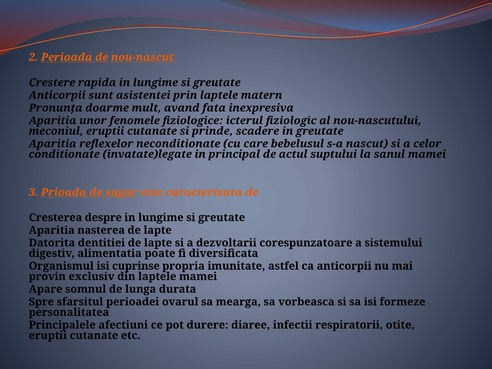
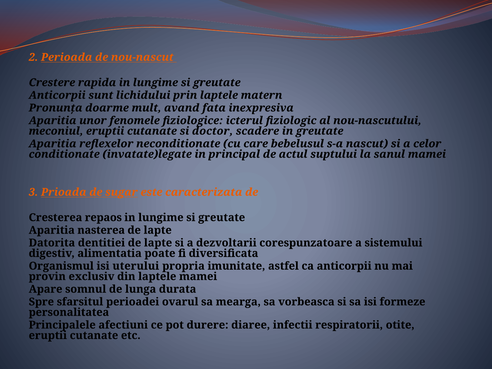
asistentei: asistentei -> lichidului (143, 95)
prinde: prinde -> doctor (212, 131)
despre: despre -> repaos (103, 218)
cuprinse: cuprinse -> uterului (136, 266)
